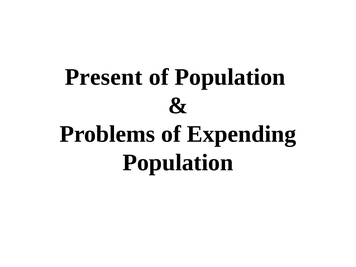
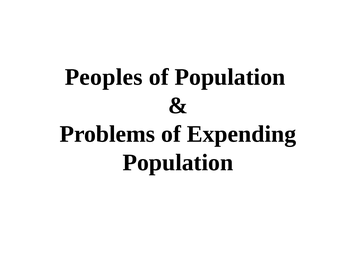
Present: Present -> Peoples (104, 77)
